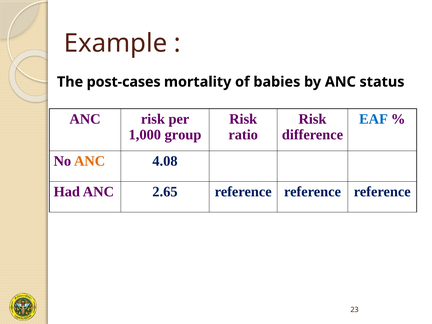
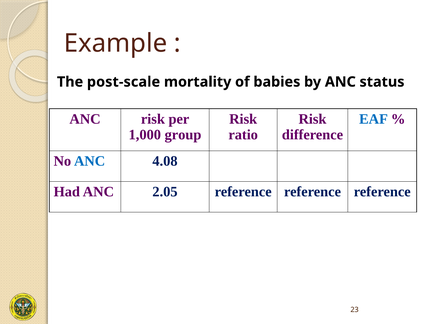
post-cases: post-cases -> post-scale (124, 82)
ANC colour: orange -> blue (90, 161)
2.65: 2.65 -> 2.05 (165, 192)
